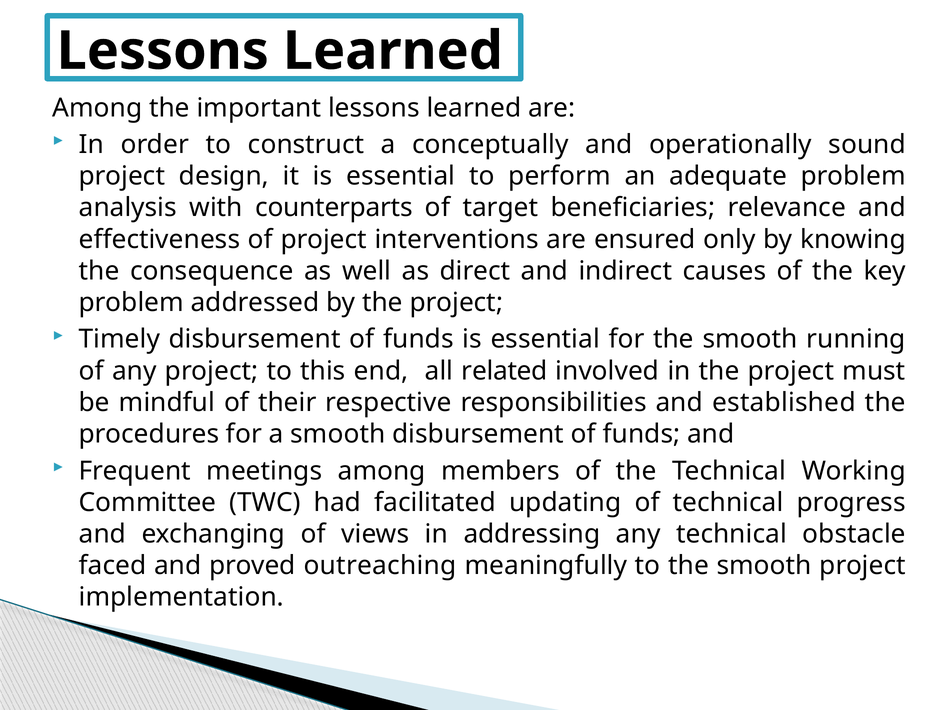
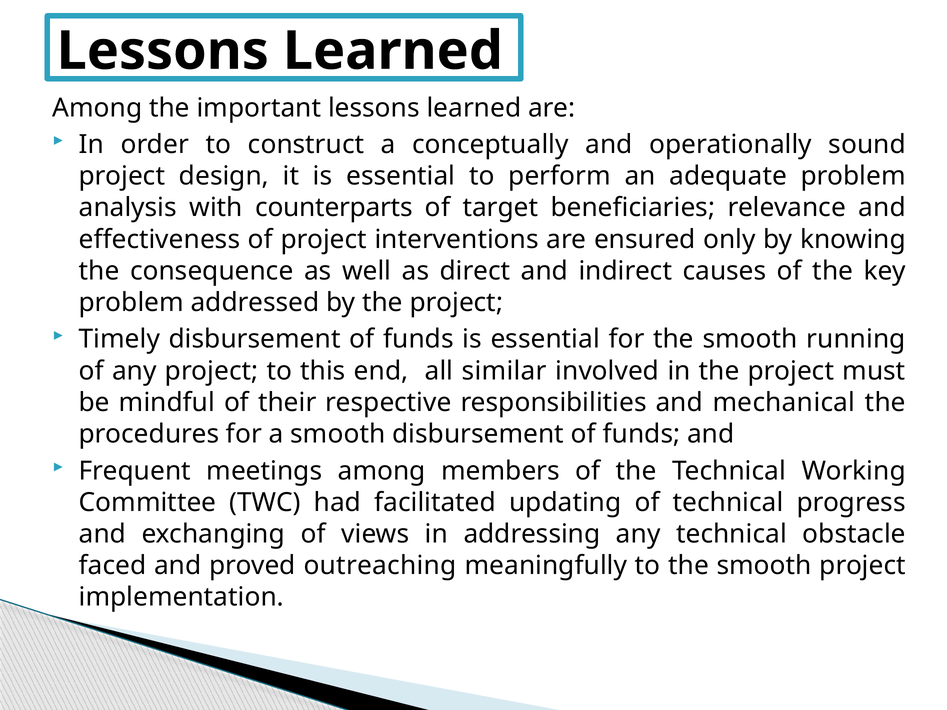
related: related -> similar (504, 371)
established: established -> mechanical (784, 403)
